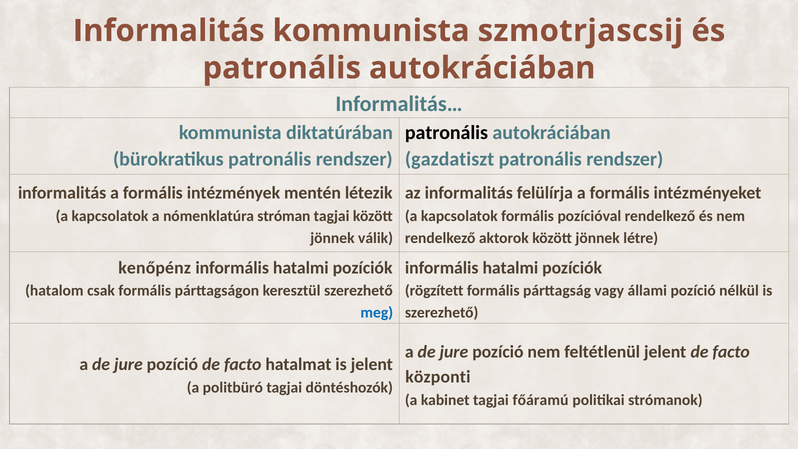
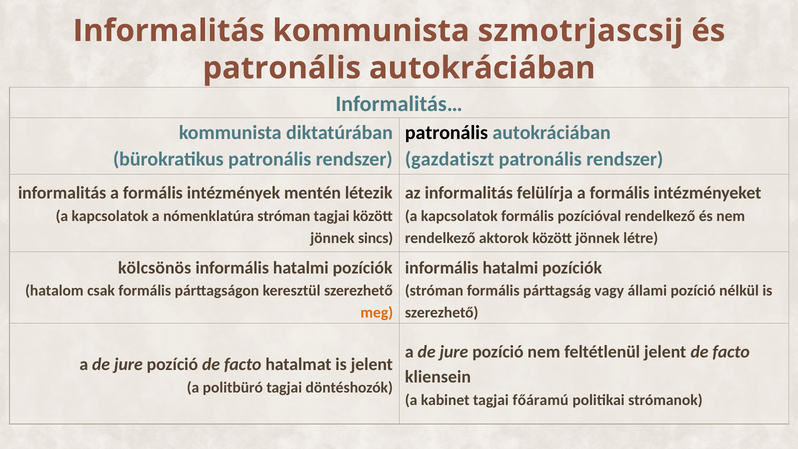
válik: válik -> sincs (376, 238)
kenőpénz: kenőpénz -> kölcsönös (155, 268)
rögzített: rögzített -> stróman (434, 291)
meg colour: blue -> orange (377, 312)
központi: központi -> kliensein (438, 377)
